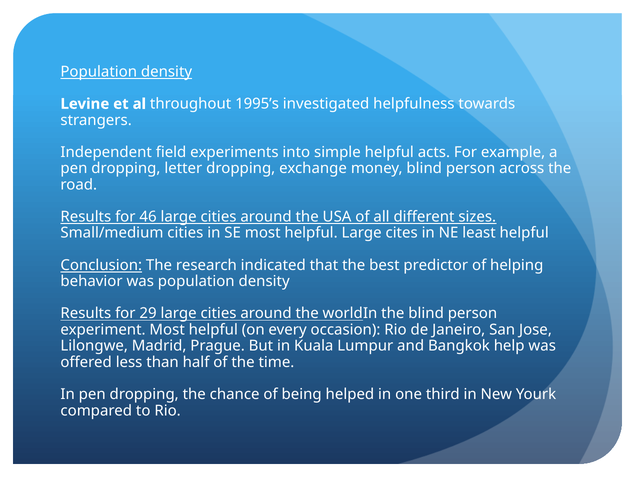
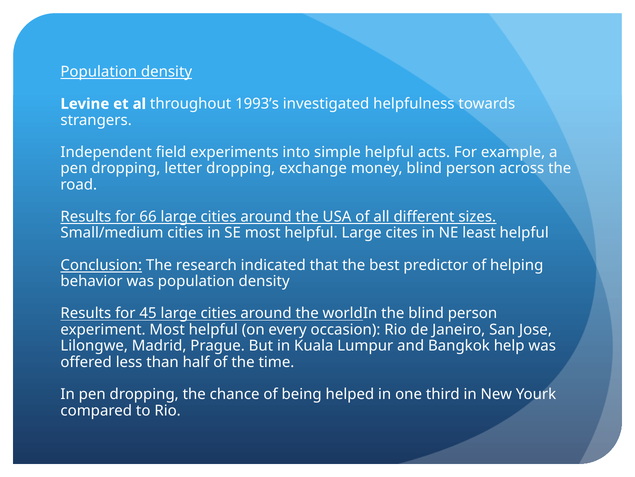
1995’s: 1995’s -> 1993’s (257, 104)
46: 46 -> 66 (148, 216)
29: 29 -> 45 (148, 313)
